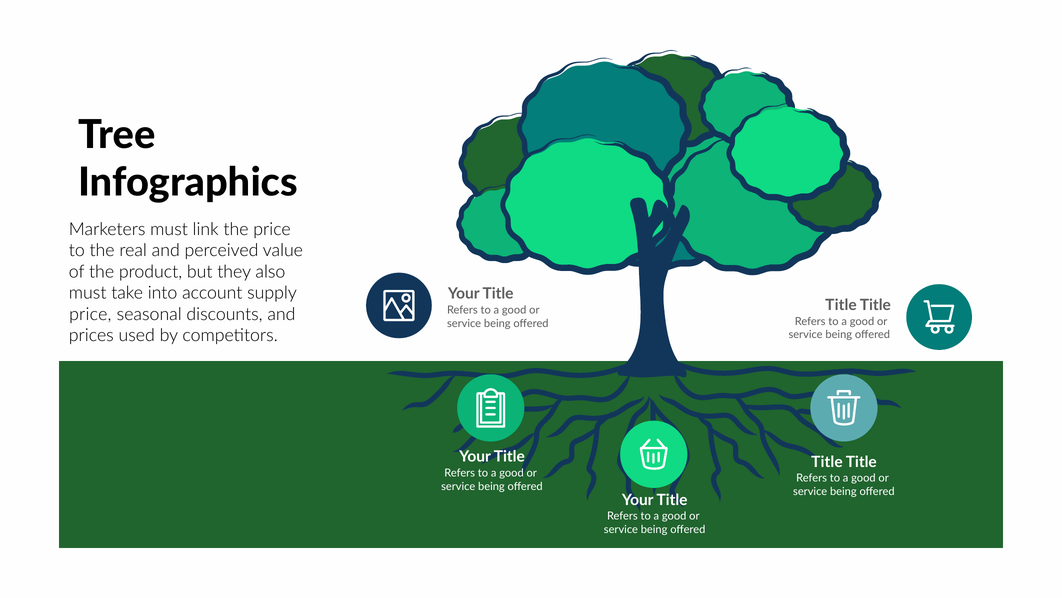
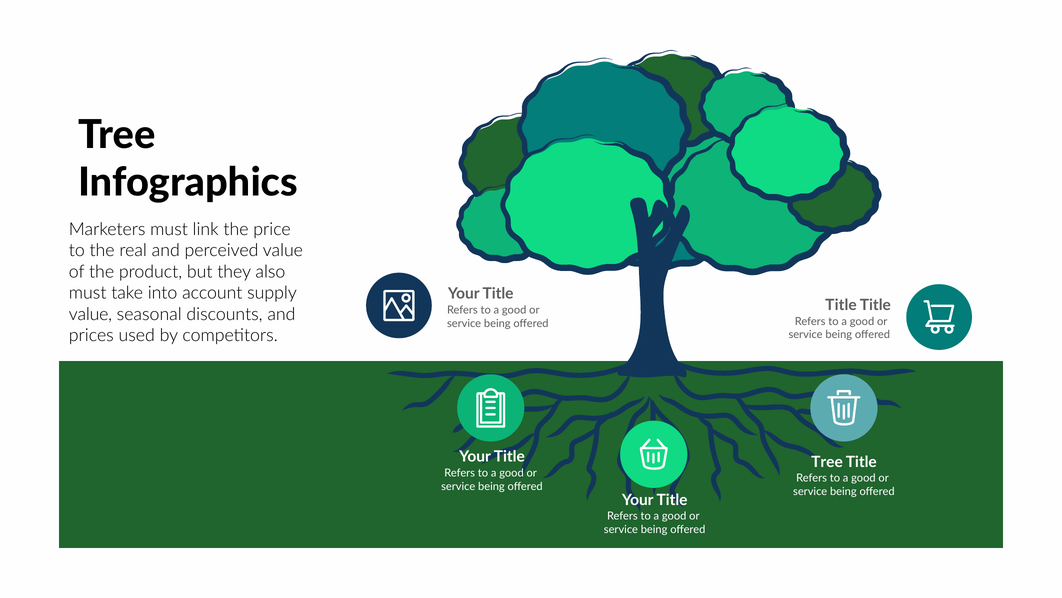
price: price -> value (90, 314)
Title: Title -> Tree (827, 462)
